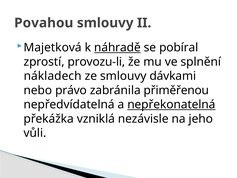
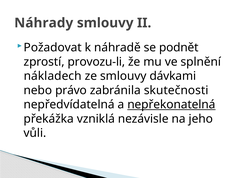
Povahou: Povahou -> Náhrady (44, 23)
Majetková: Majetková -> Požadovat (53, 48)
náhradě underline: present -> none (117, 48)
pobíral: pobíral -> podnět (179, 48)
přiměřenou: přiměřenou -> skutečnosti (176, 90)
